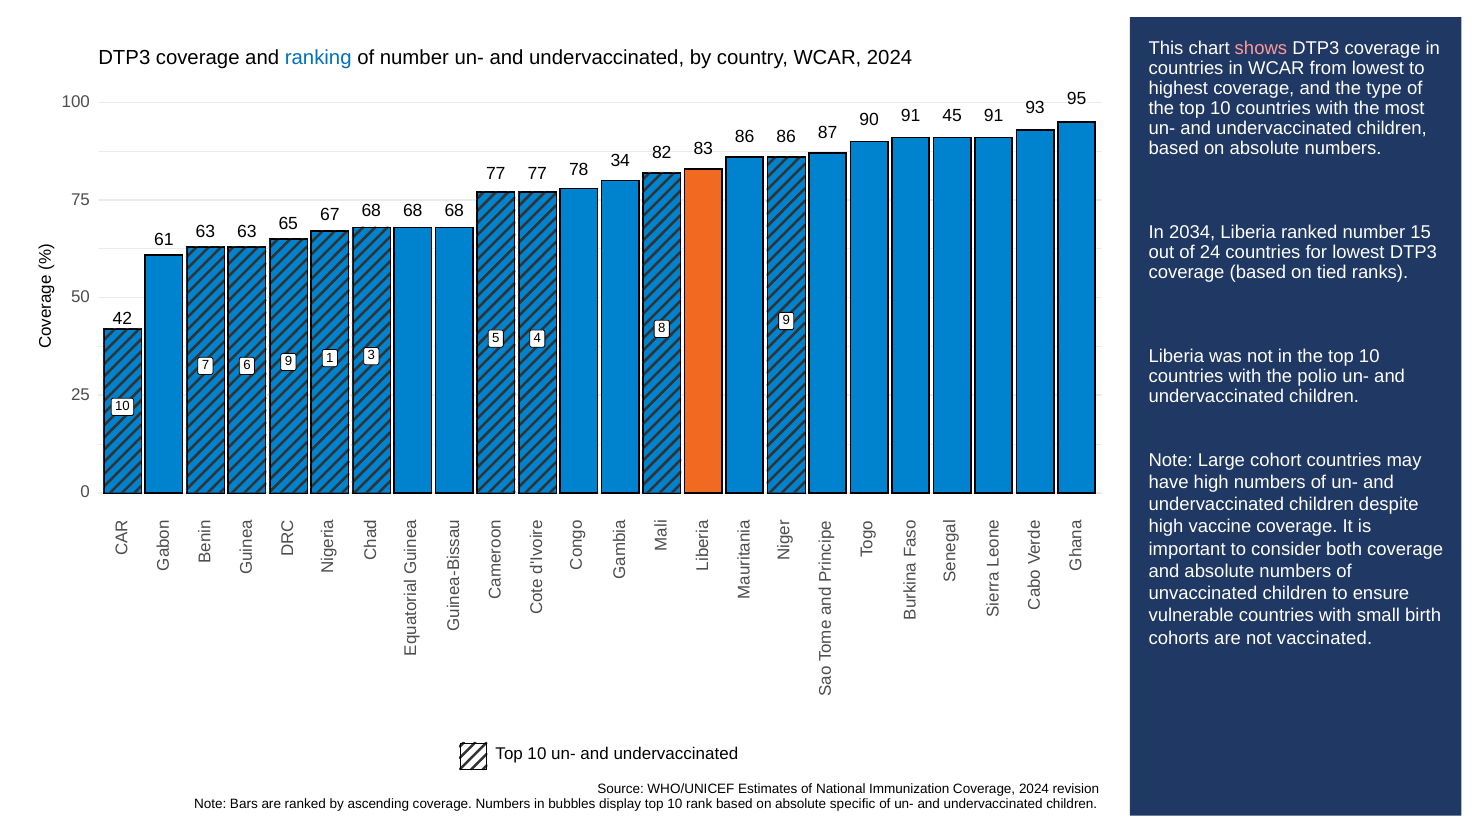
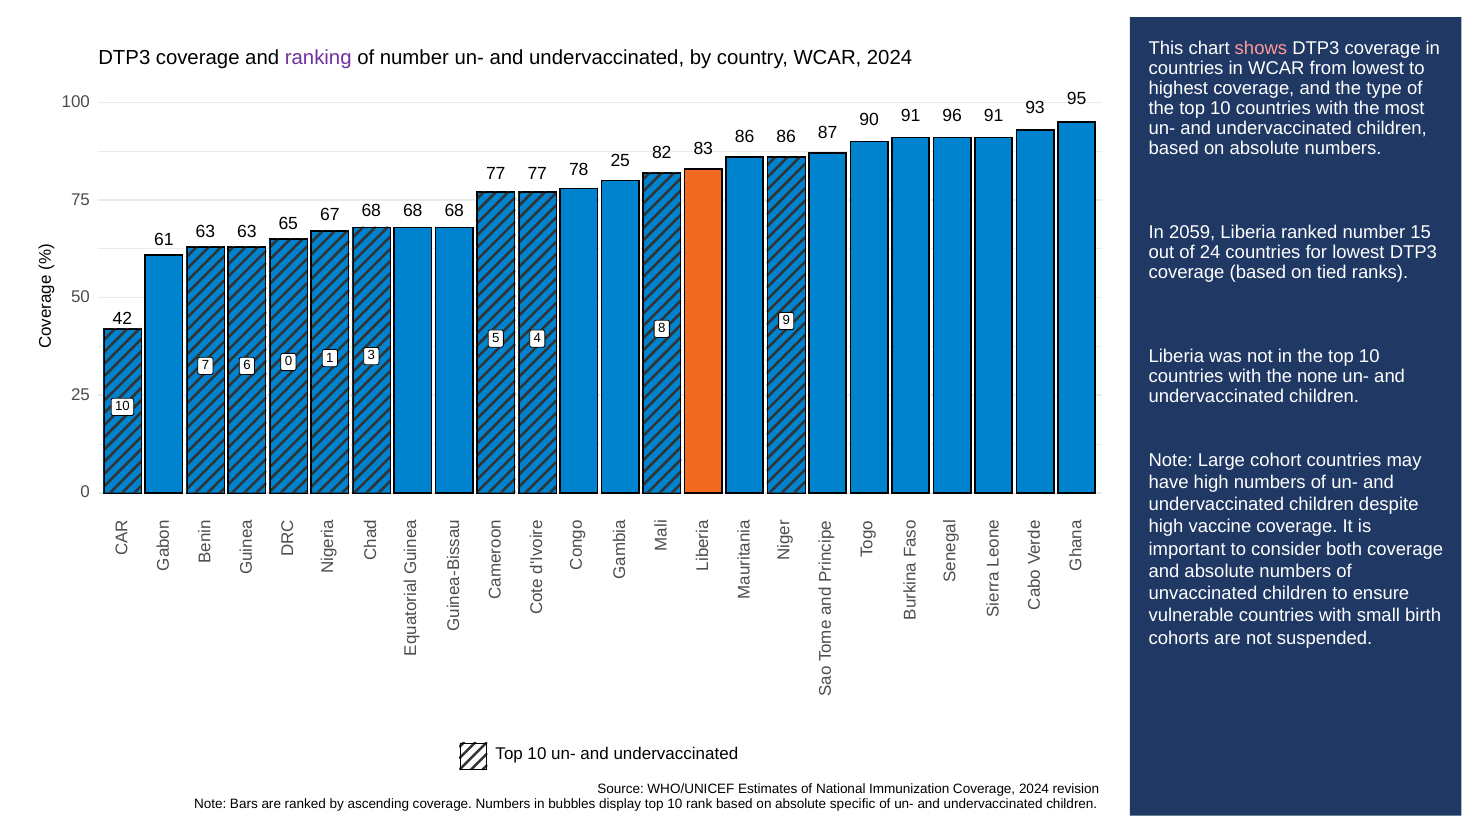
ranking colour: blue -> purple (318, 57)
45: 45 -> 96 (952, 116)
78 34: 34 -> 25 (620, 161)
2034: 2034 -> 2059 (1192, 232)
7 9: 9 -> 0 (288, 361)
polio: polio -> none (1317, 376)
vaccinated: vaccinated -> suspended (1325, 638)
